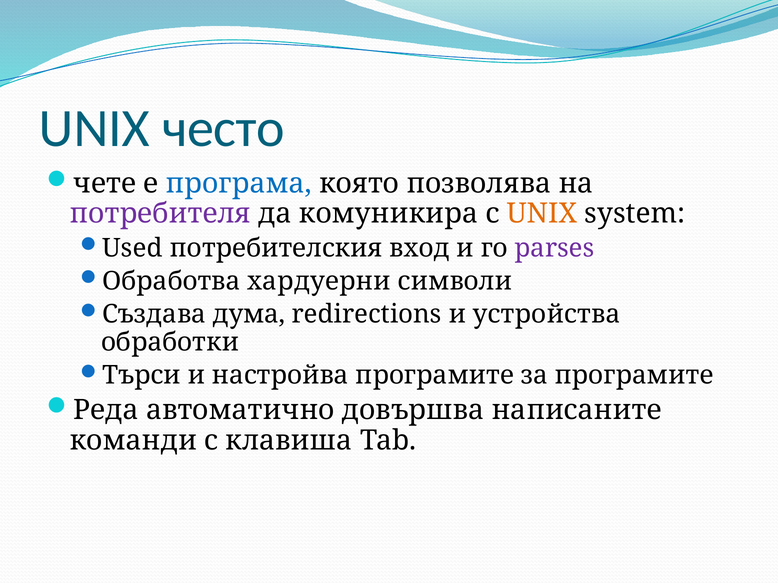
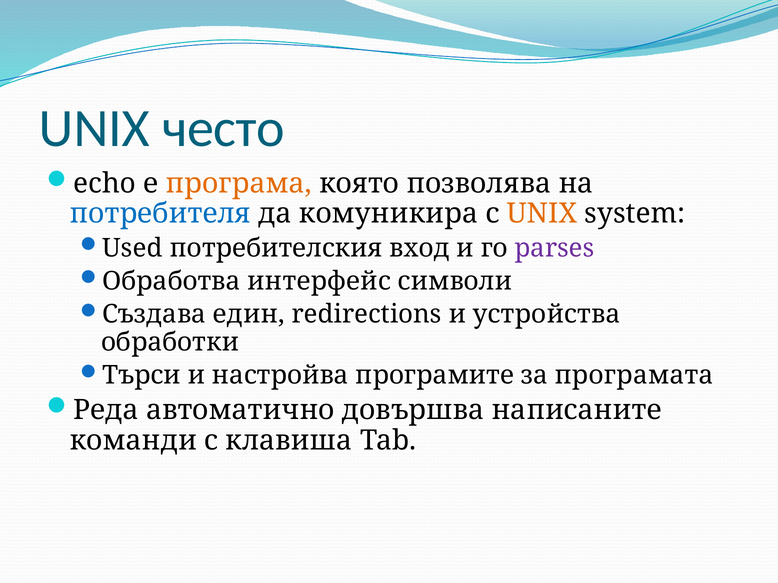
чете: чете -> echo (105, 183)
програма colour: blue -> orange (239, 183)
потребителя colour: purple -> blue (160, 214)
хардуерни: хардуерни -> интерфейс (319, 281)
дума: дума -> един (249, 315)
за програмите: програмите -> програмата (634, 376)
